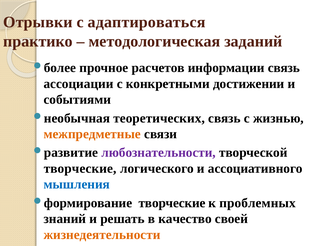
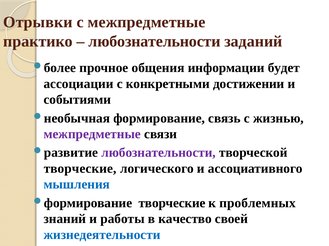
с адаптироваться: адаптироваться -> межпредметные (147, 22)
методологическая: методологическая -> любознательности (155, 41)
расчетов: расчетов -> общения (158, 68)
информации связь: связь -> будет (284, 68)
теоретических: теоретических -> формирование (159, 119)
межпредметные colour: orange -> purple (92, 134)
решать: решать -> работы (122, 219)
жизнедеятельности colour: orange -> blue (102, 235)
